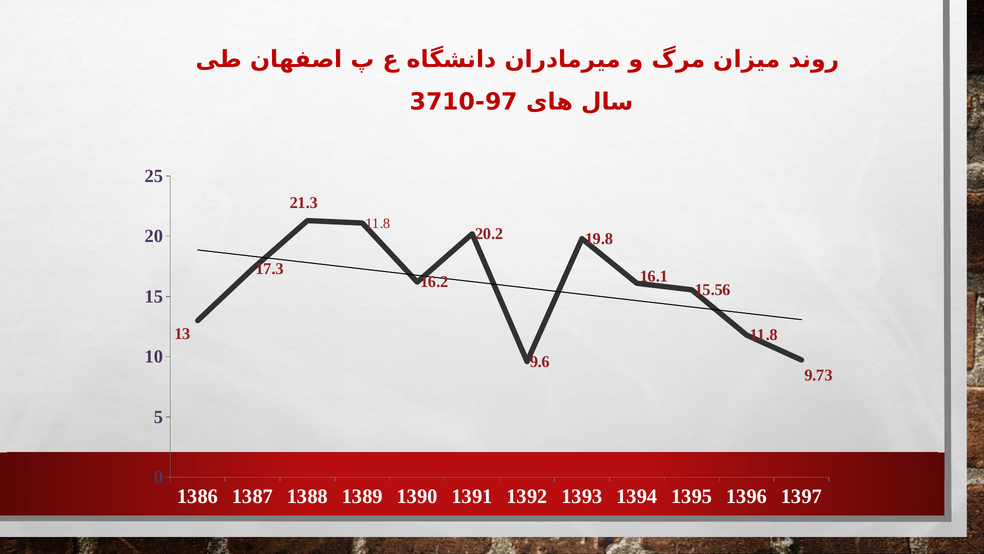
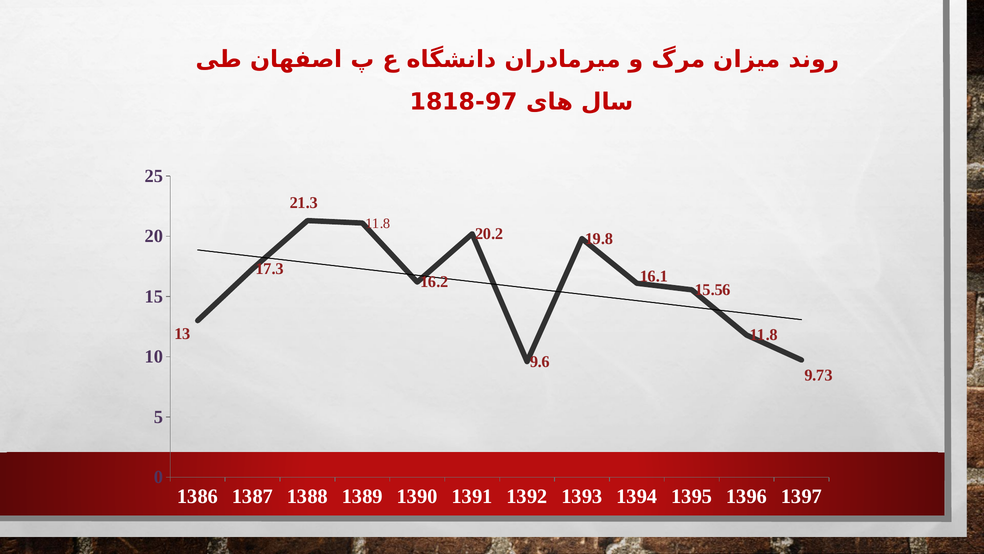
3710: 3710 -> 1818 (442, 102)
